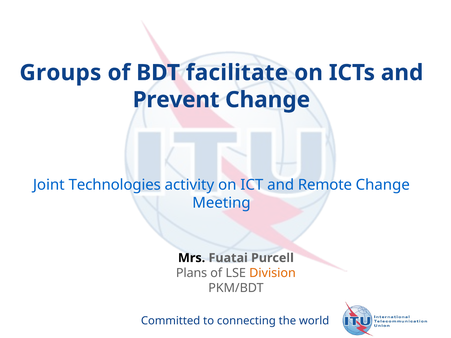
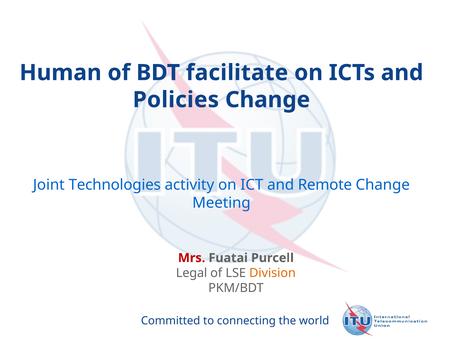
Groups: Groups -> Human (61, 73)
Prevent: Prevent -> Policies (176, 100)
Mrs colour: black -> red (192, 258)
Plans: Plans -> Legal (192, 273)
